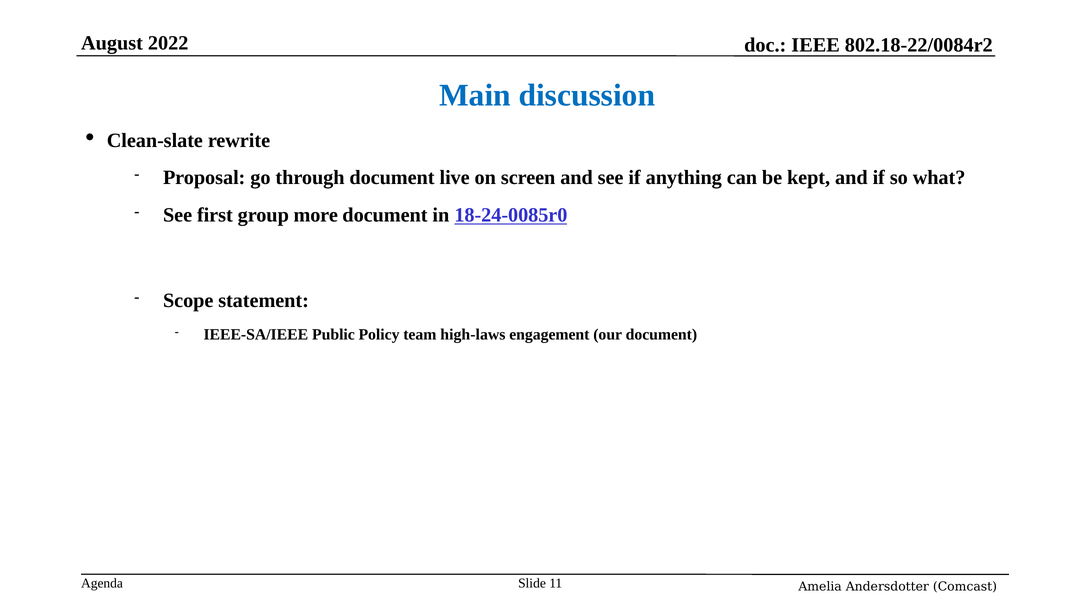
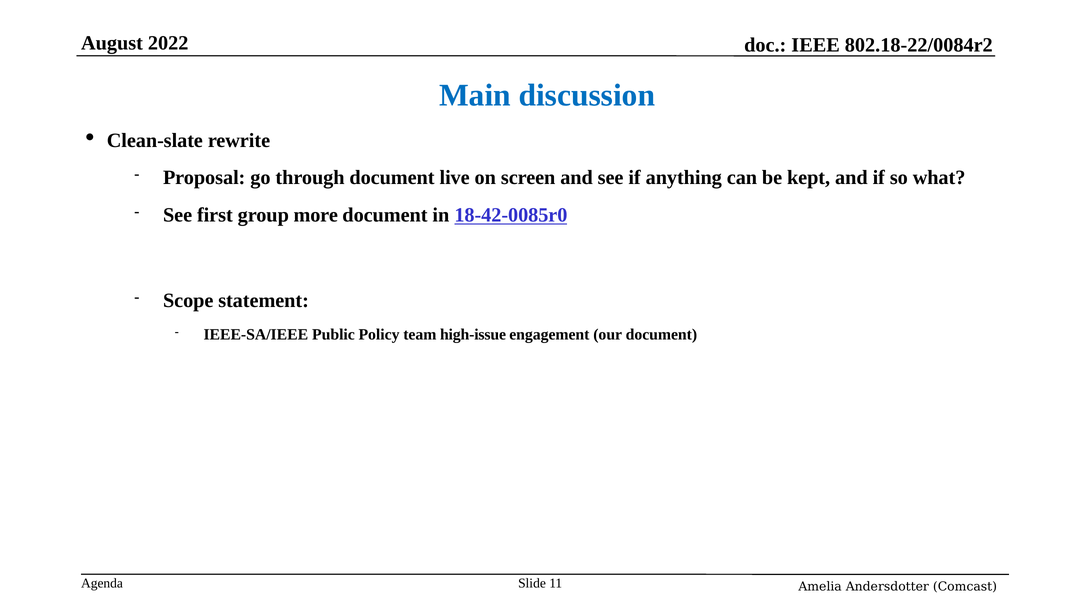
18-24-0085r0: 18-24-0085r0 -> 18-42-0085r0 (511, 215)
high-laws: high-laws -> high-issue (473, 335)
